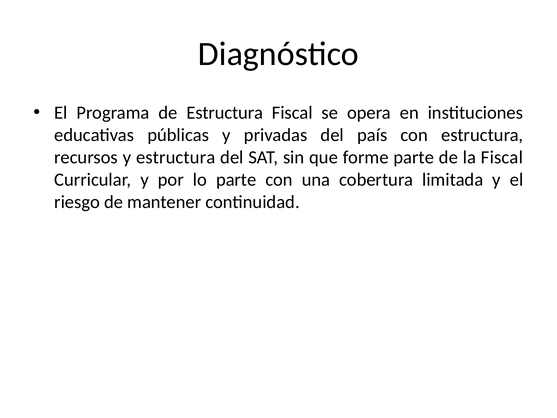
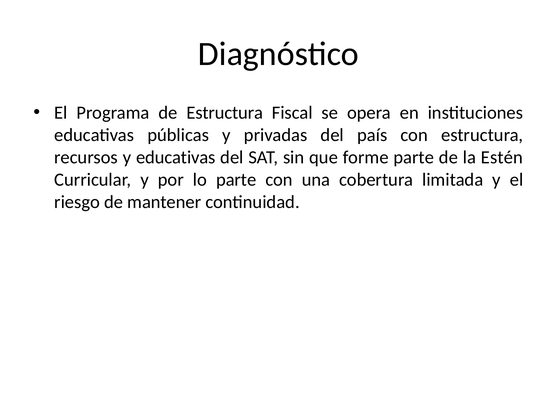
y estructura: estructura -> educativas (176, 157)
la Fiscal: Fiscal -> Estén (502, 157)
